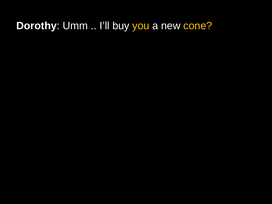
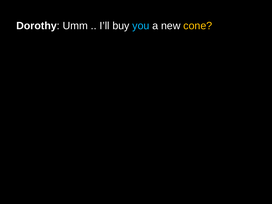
you colour: yellow -> light blue (141, 26)
